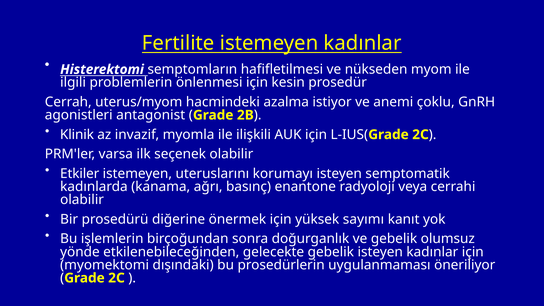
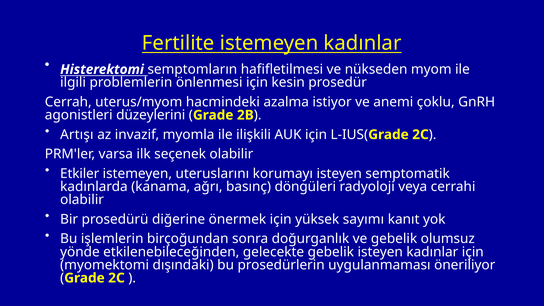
antagonist: antagonist -> düzeylerini (151, 115)
Klinik: Klinik -> Artışı (77, 135)
enantone: enantone -> döngüleri (305, 187)
